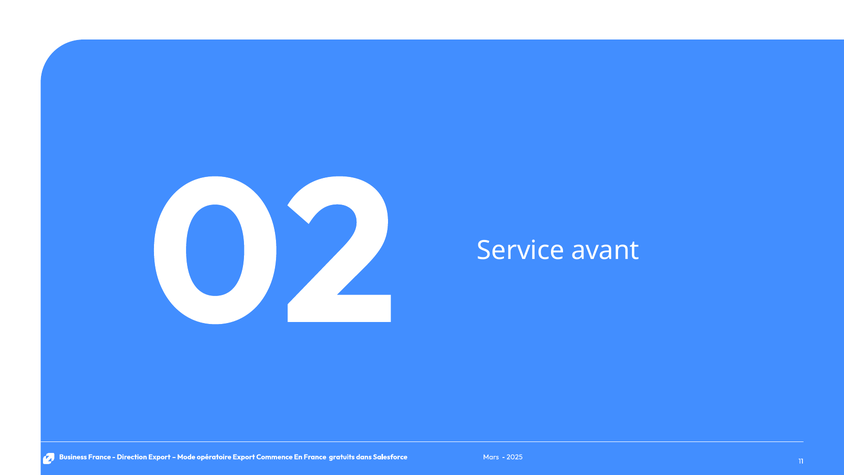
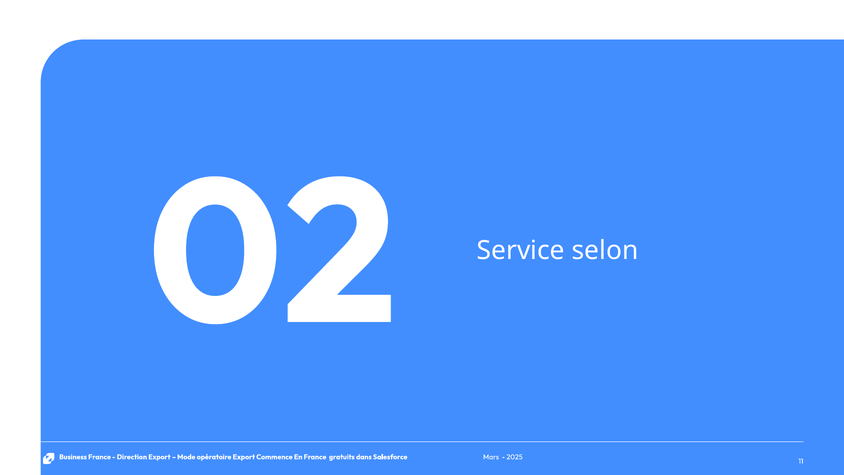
avant: avant -> selon (605, 250)
